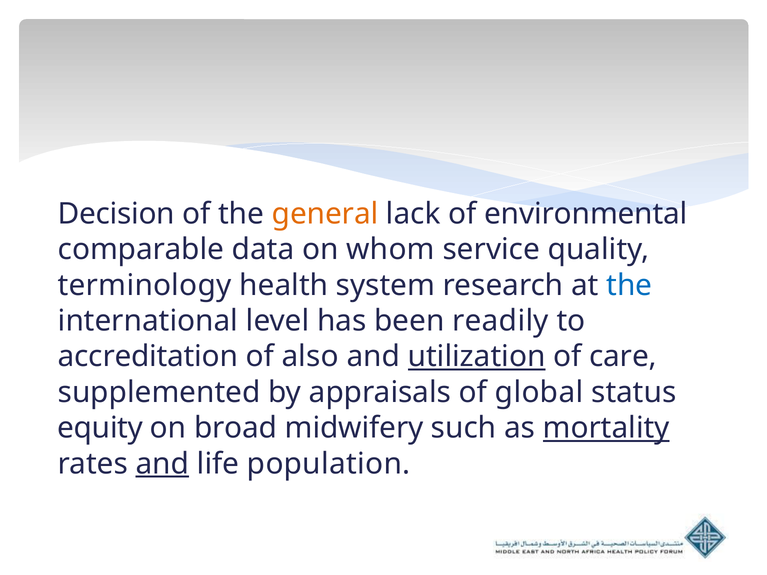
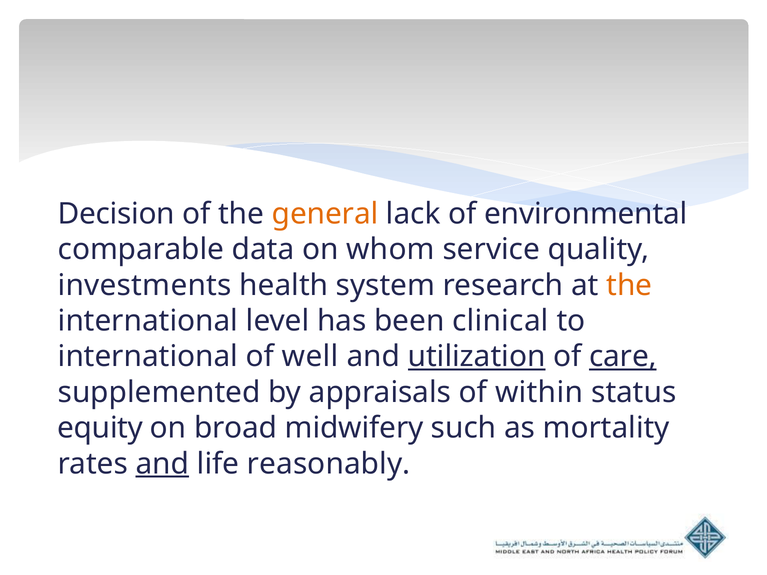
terminology: terminology -> investments (145, 285)
the colour: blue -> orange (629, 285)
readily: readily -> clinical (500, 321)
accreditation: accreditation -> international (148, 357)
also: also -> well (310, 357)
care underline: none -> present (623, 357)
global: global -> within (539, 393)
mortality underline: present -> none (606, 428)
population: population -> reasonably (329, 464)
